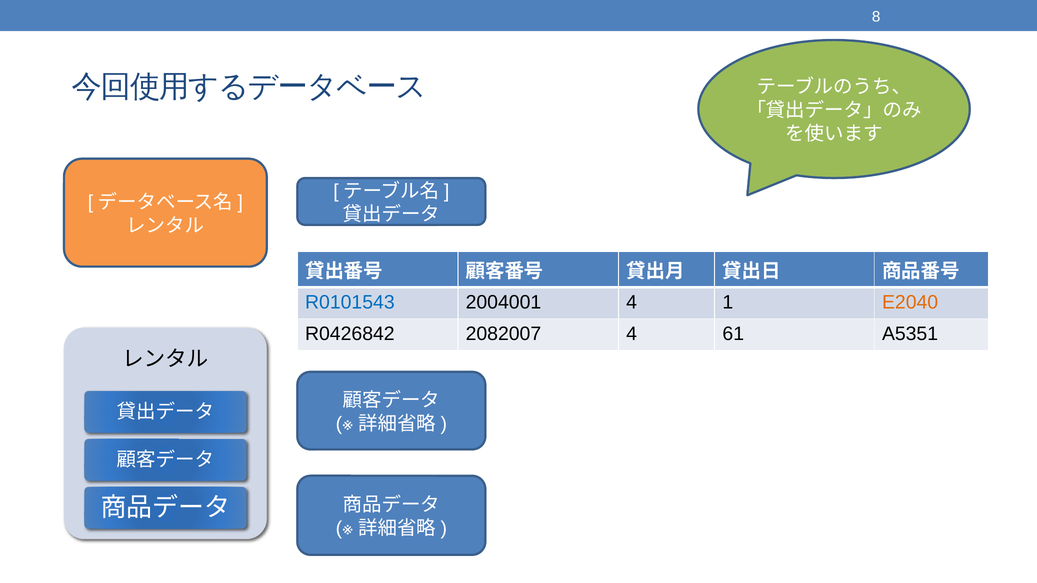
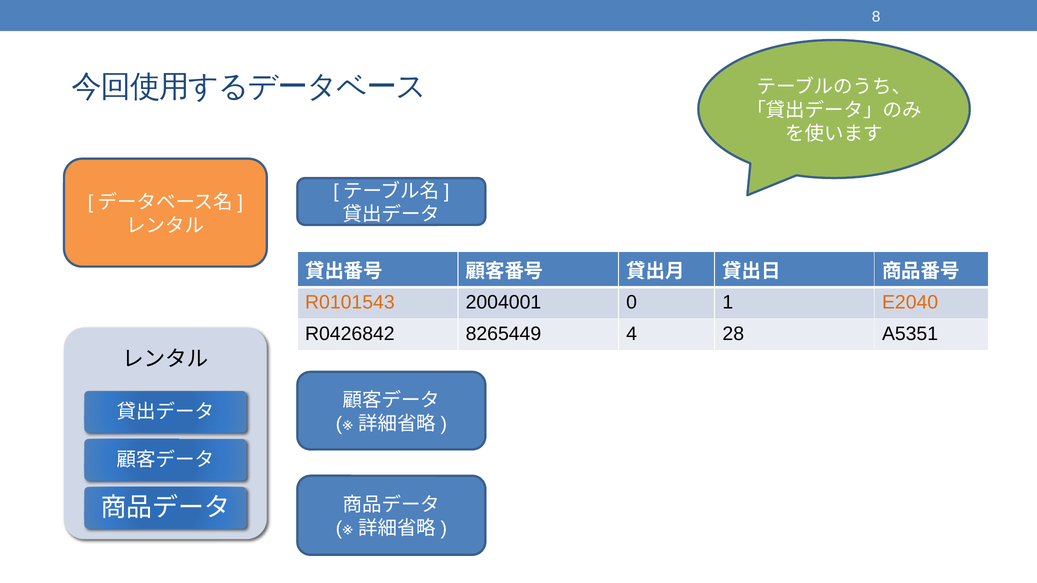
R0101543 colour: blue -> orange (350, 303)
2004001 4: 4 -> 0 (632, 303)
2082007: 2082007 -> 8265449 (503, 334)
61: 61 -> 28 (733, 334)
